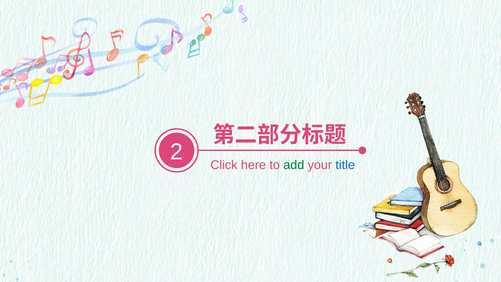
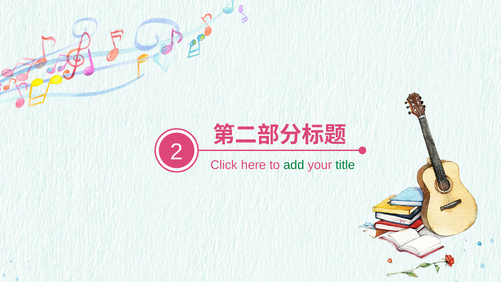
title colour: blue -> green (345, 165)
